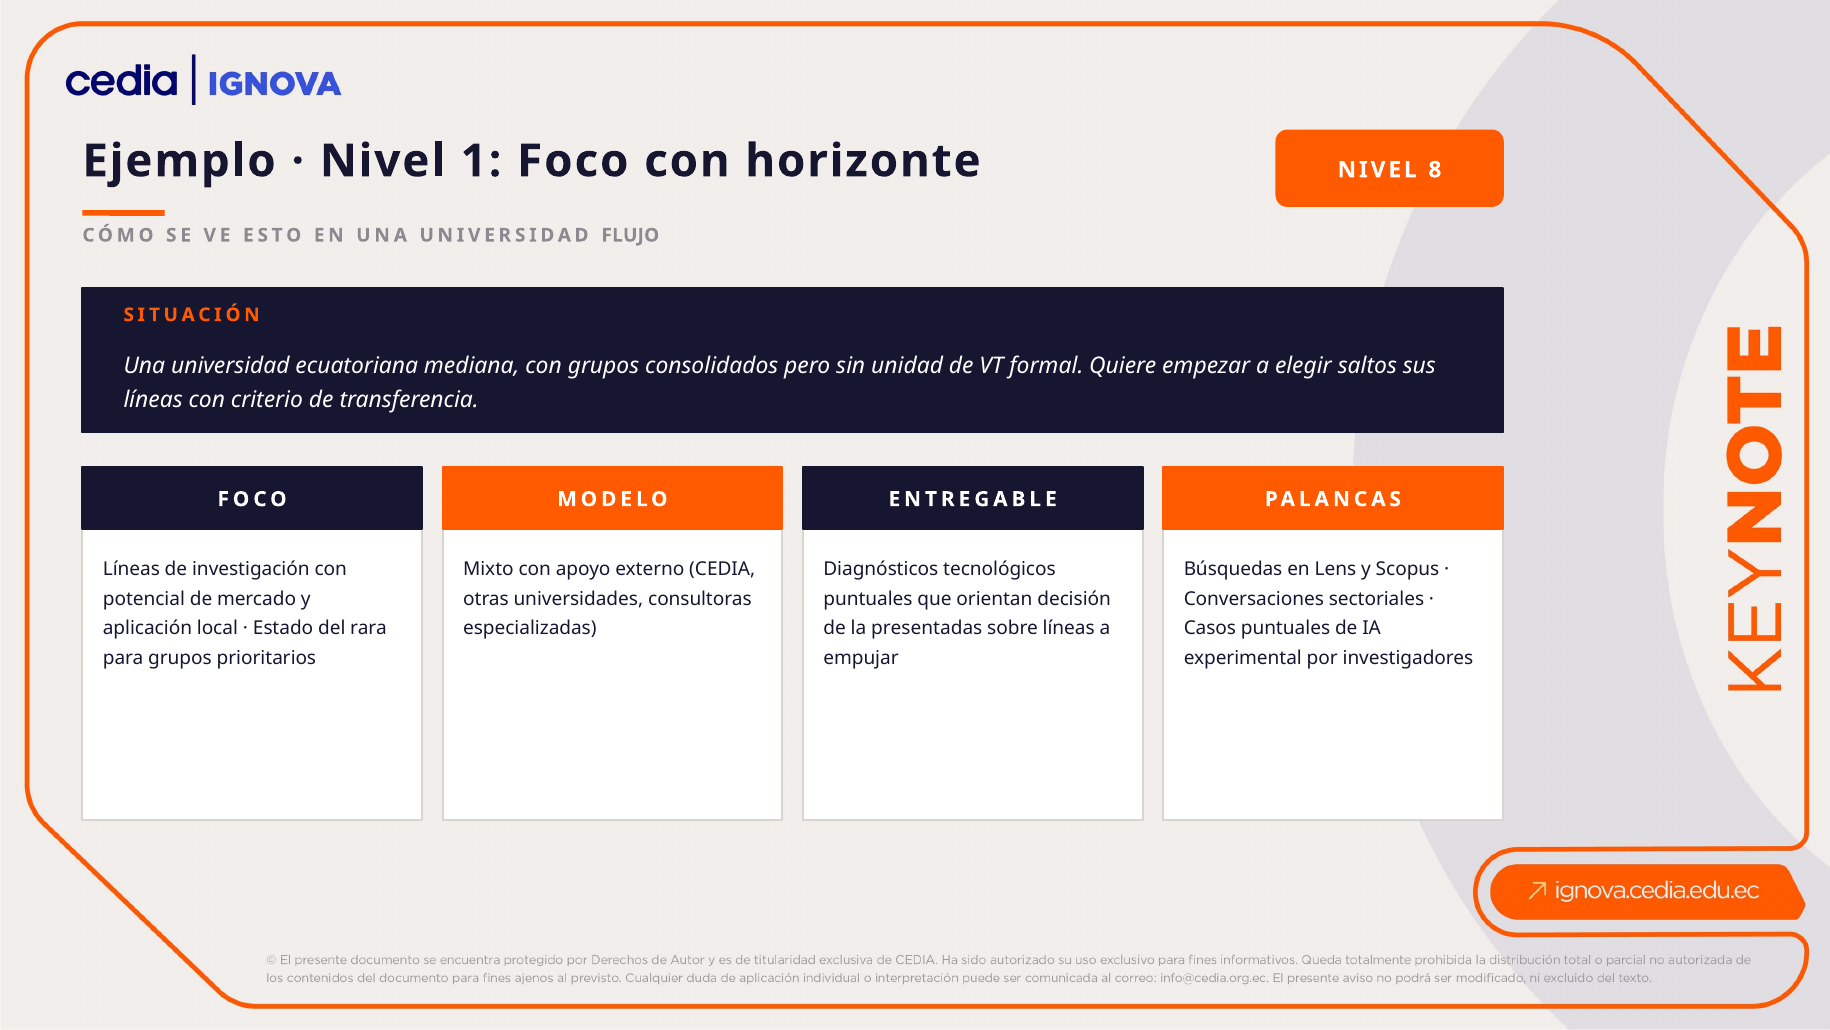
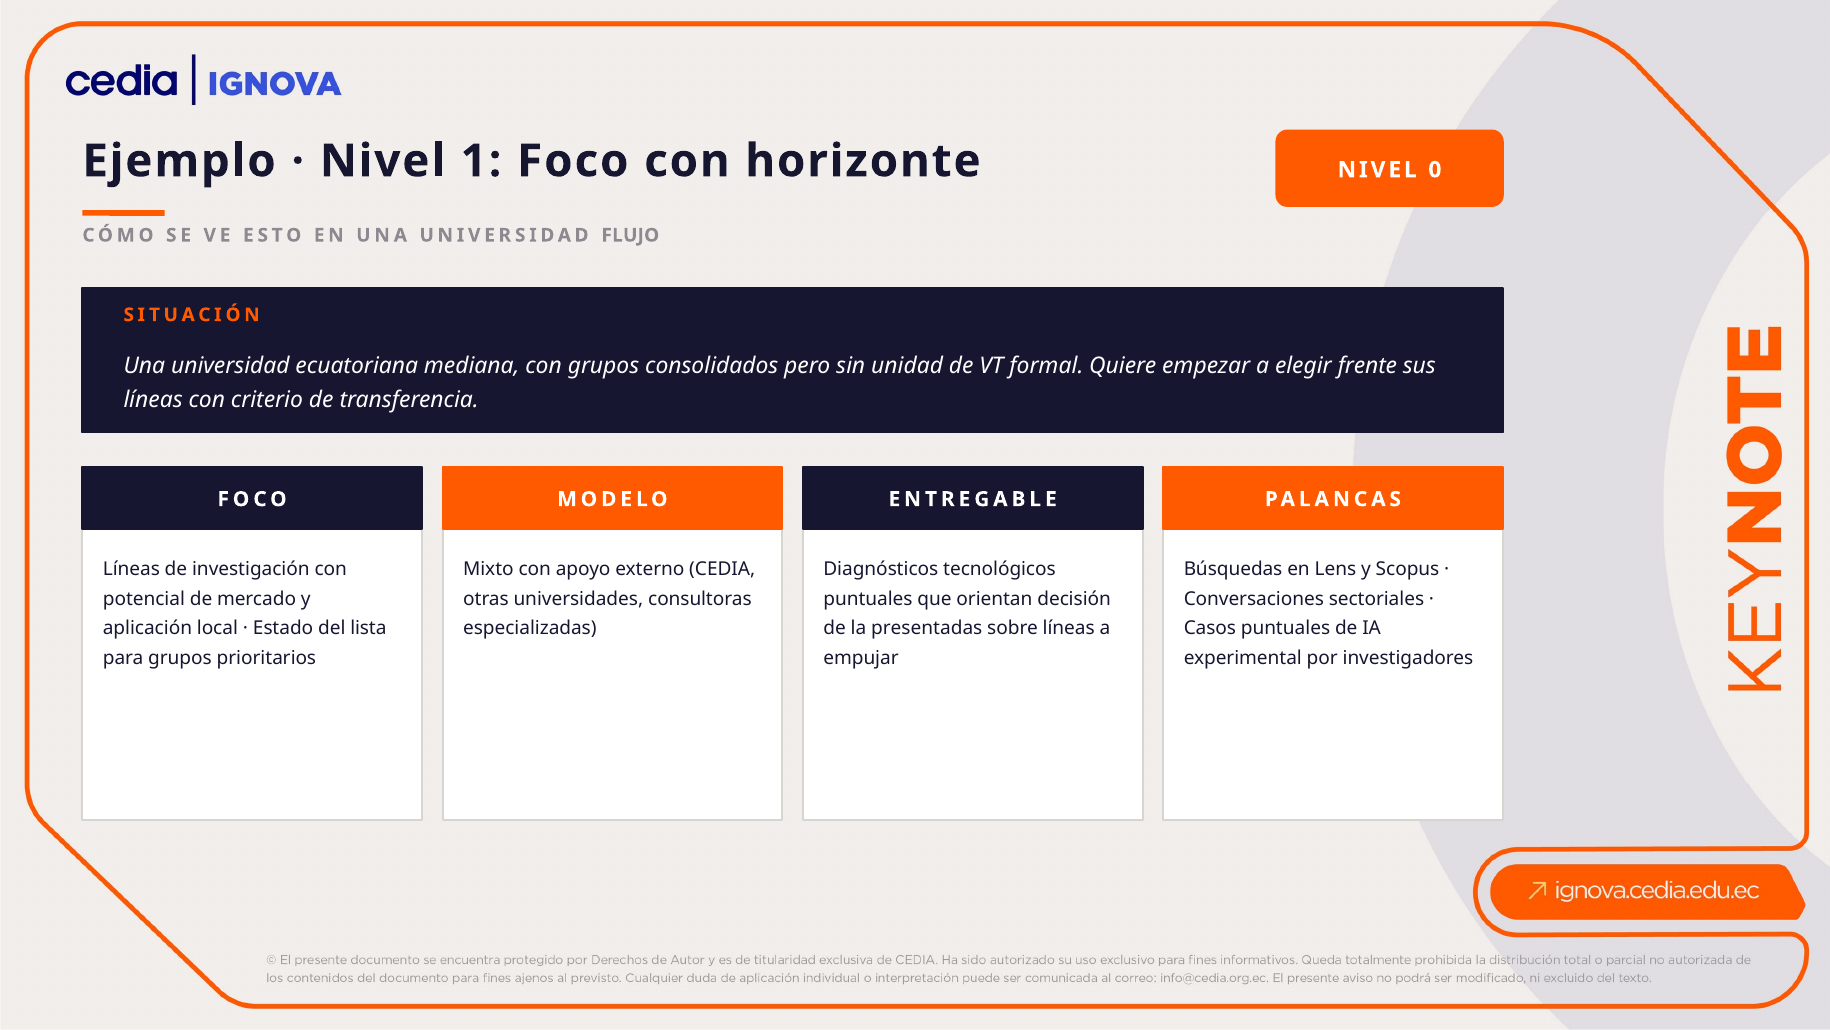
8: 8 -> 0 (1435, 170)
saltos: saltos -> frente (1367, 365)
rara: rara -> lista (368, 628)
